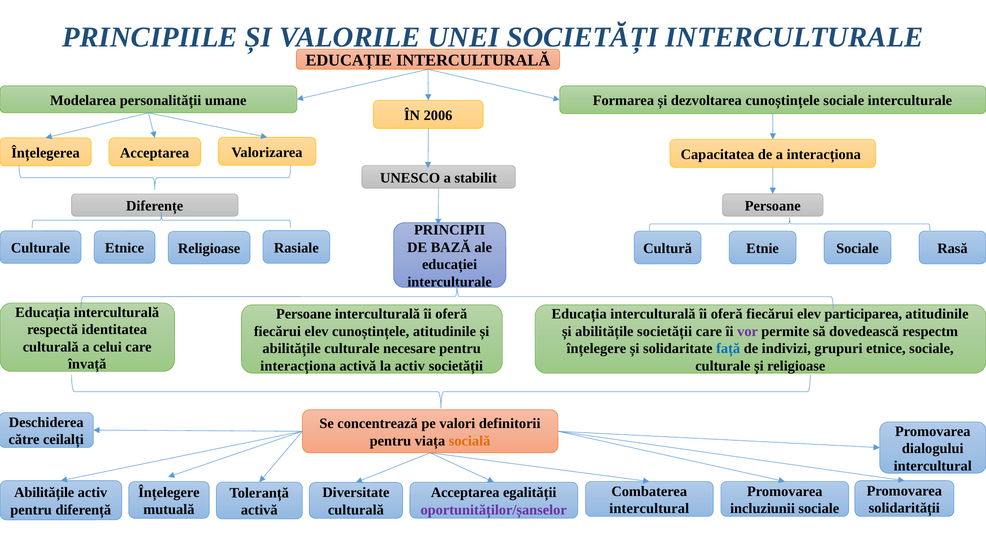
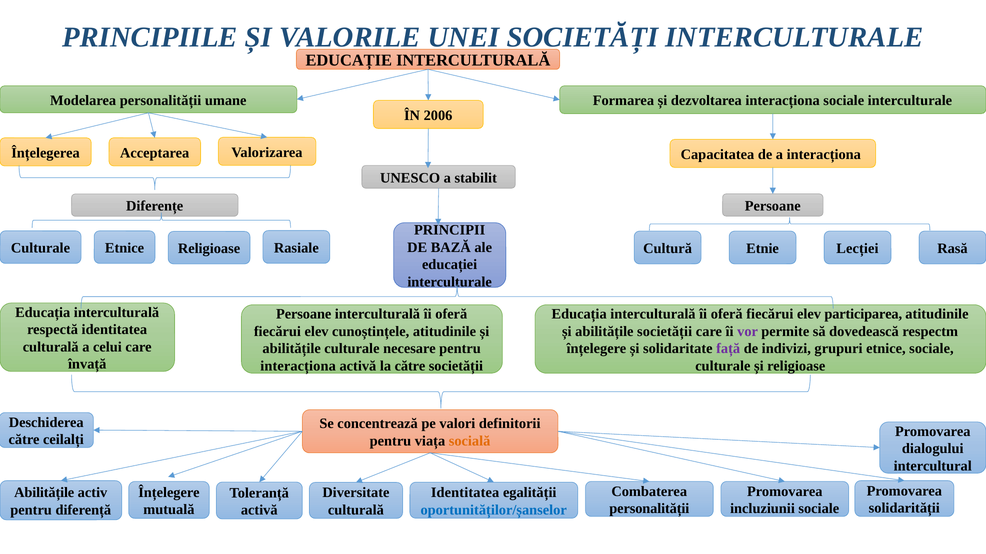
dezvoltarea cunoștințele: cunoștințele -> interacționa (783, 101)
Sociale: Sociale -> Lecției (857, 249)
față colour: blue -> purple (728, 349)
la activ: activ -> către (410, 366)
Acceptarea: Acceptarea -> Identitatea (465, 493)
intercultural: intercultural -> personalității (649, 509)
oportunităților/șanselor colour: purple -> blue (494, 510)
